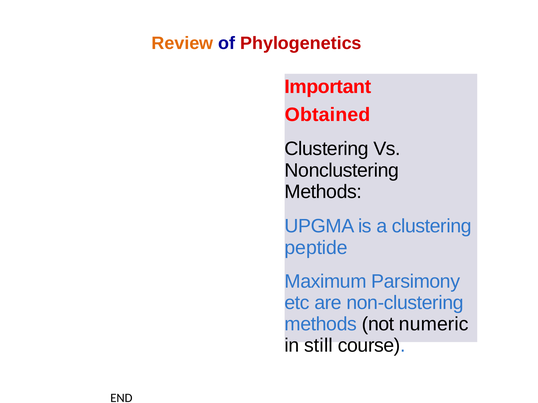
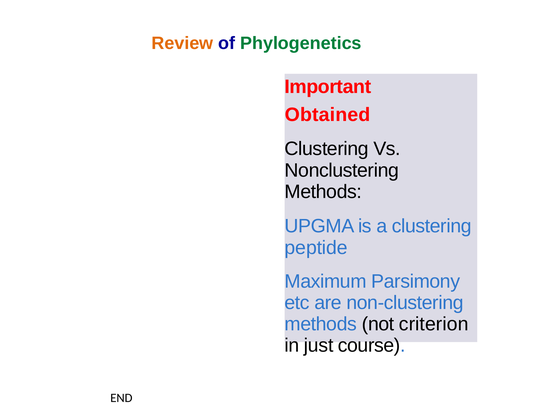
Phylogenetics colour: red -> green (301, 43)
numeric: numeric -> criterion (434, 325)
still: still -> just (319, 346)
